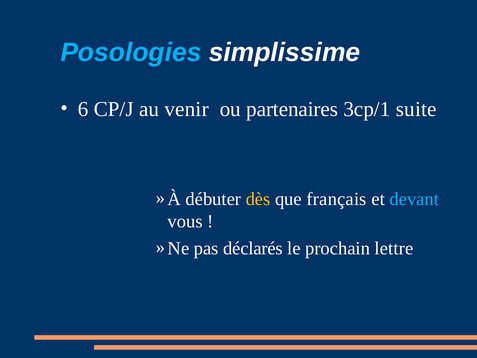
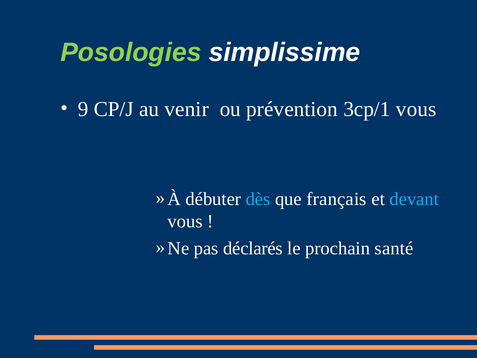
Posologies colour: light blue -> light green (131, 53)
6: 6 -> 9 (83, 109)
partenaires: partenaires -> prévention (292, 109)
3cp/1 suite: suite -> vous (416, 109)
dès colour: yellow -> light blue (258, 199)
lettre: lettre -> santé (394, 248)
